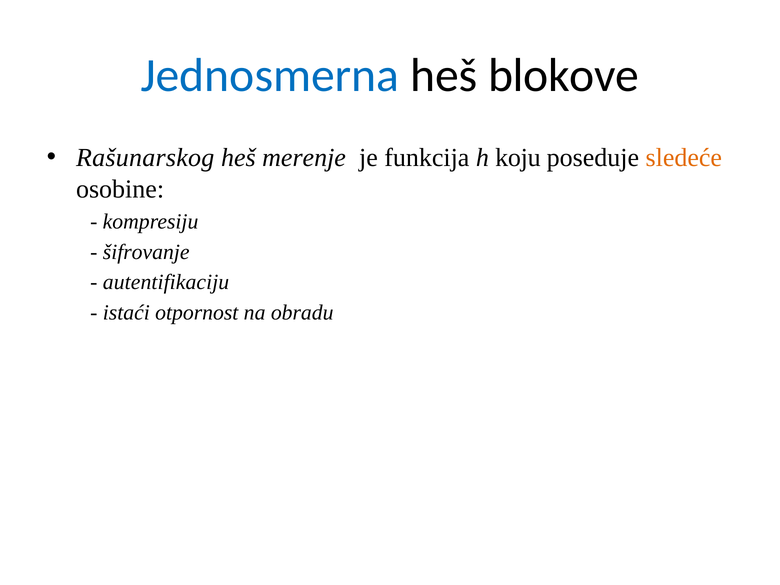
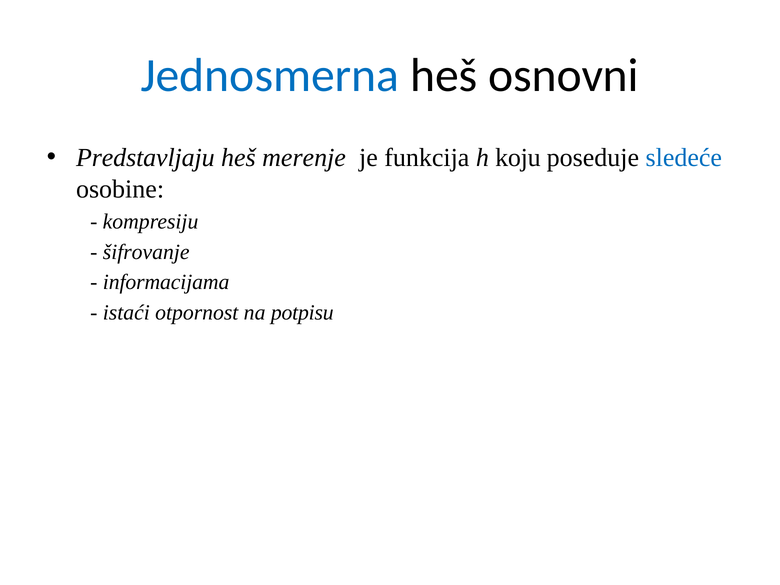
blokove: blokove -> osnovni (563, 76)
Rašunarskog: Rašunarskog -> Predstavljaju (145, 158)
sledeće colour: orange -> blue (684, 158)
autentifikaciju: autentifikaciju -> informacijama (166, 282)
obradu: obradu -> potpisu (302, 313)
